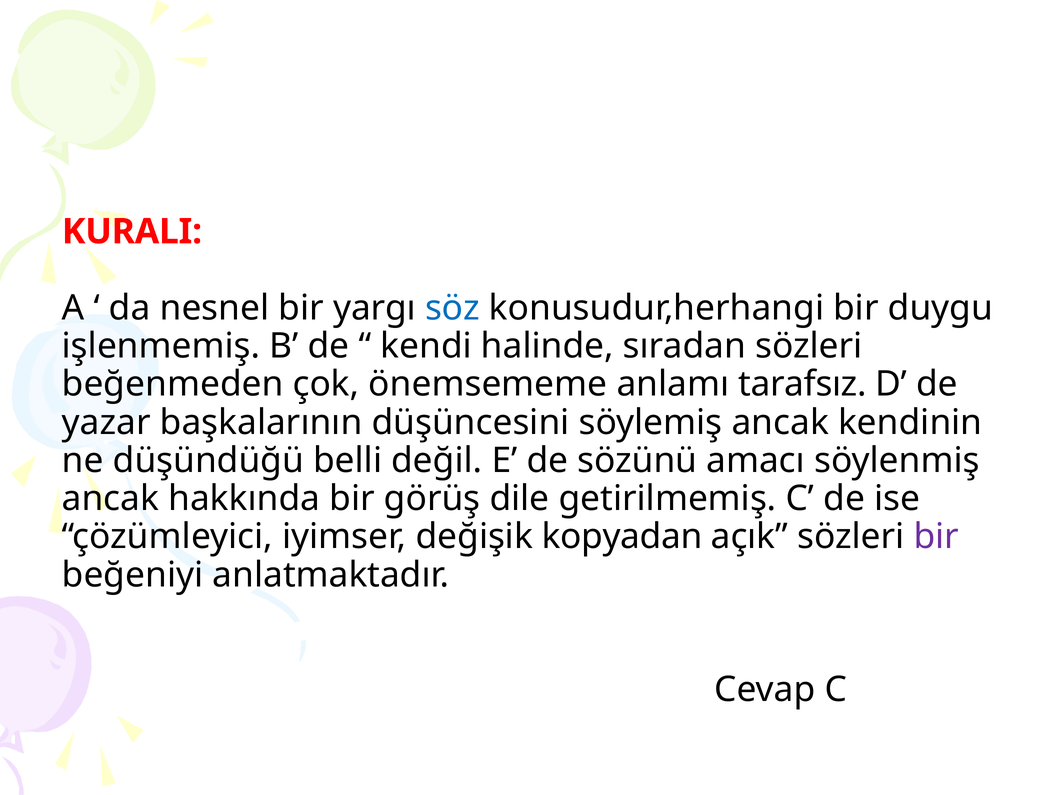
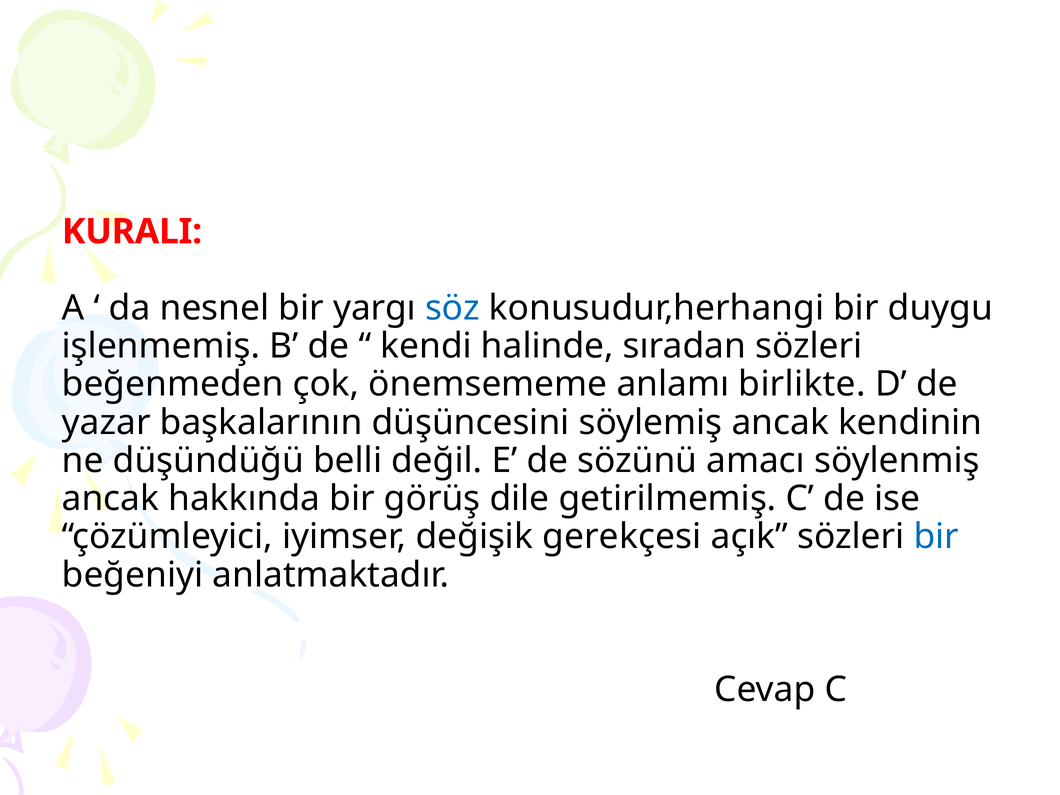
tarafsız: tarafsız -> birlikte (802, 384)
kopyadan: kopyadan -> gerekçesi (622, 537)
bir colour: purple -> blue (936, 537)
